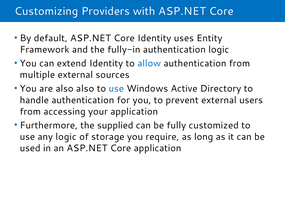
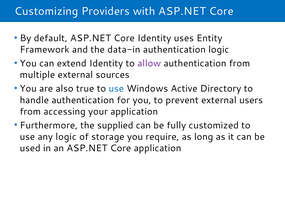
fully-in: fully-in -> data-in (124, 50)
allow colour: blue -> purple (149, 63)
also also: also -> true (85, 89)
